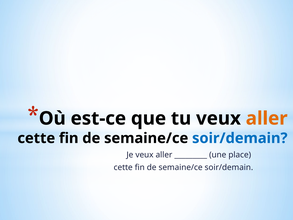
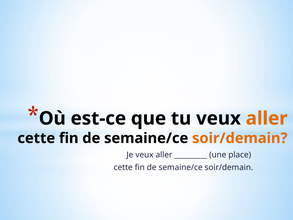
soir/demain colour: blue -> orange (240, 138)
